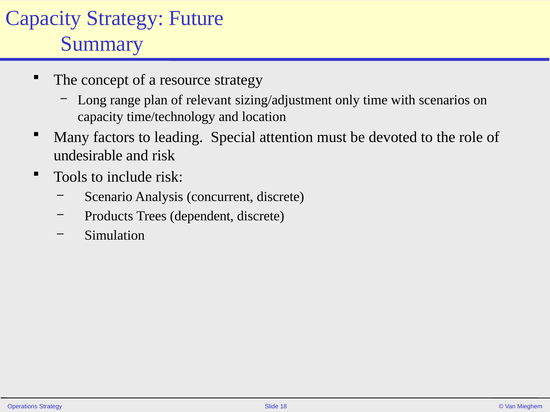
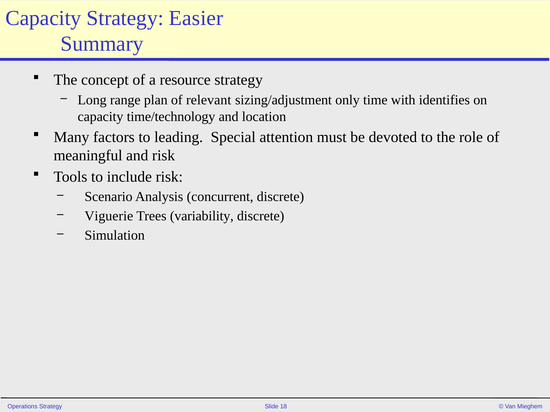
Future: Future -> Easier (196, 18)
scenarios: scenarios -> identifies (444, 100)
undesirable: undesirable -> meaningful (88, 156)
Products: Products -> Viguerie (109, 216)
dependent: dependent -> variability (202, 216)
